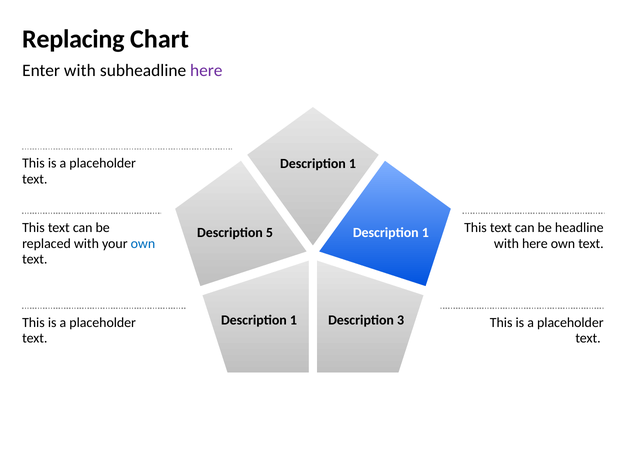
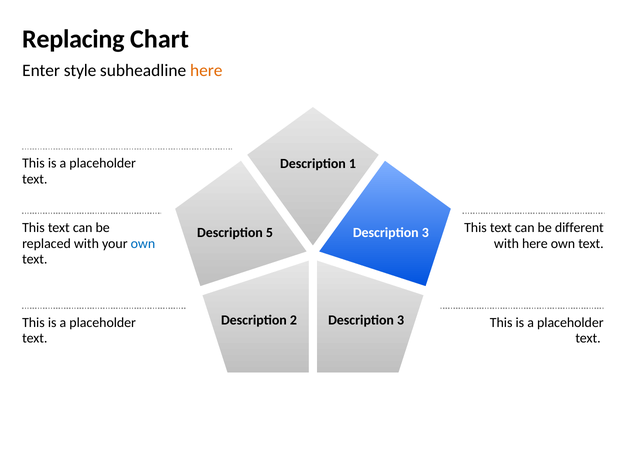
Enter with: with -> style (80, 70)
here colour: purple -> orange (206, 70)
headline: headline -> different (579, 227)
1: 1 -> 3 (425, 232)
1: 1 -> 2 (293, 320)
